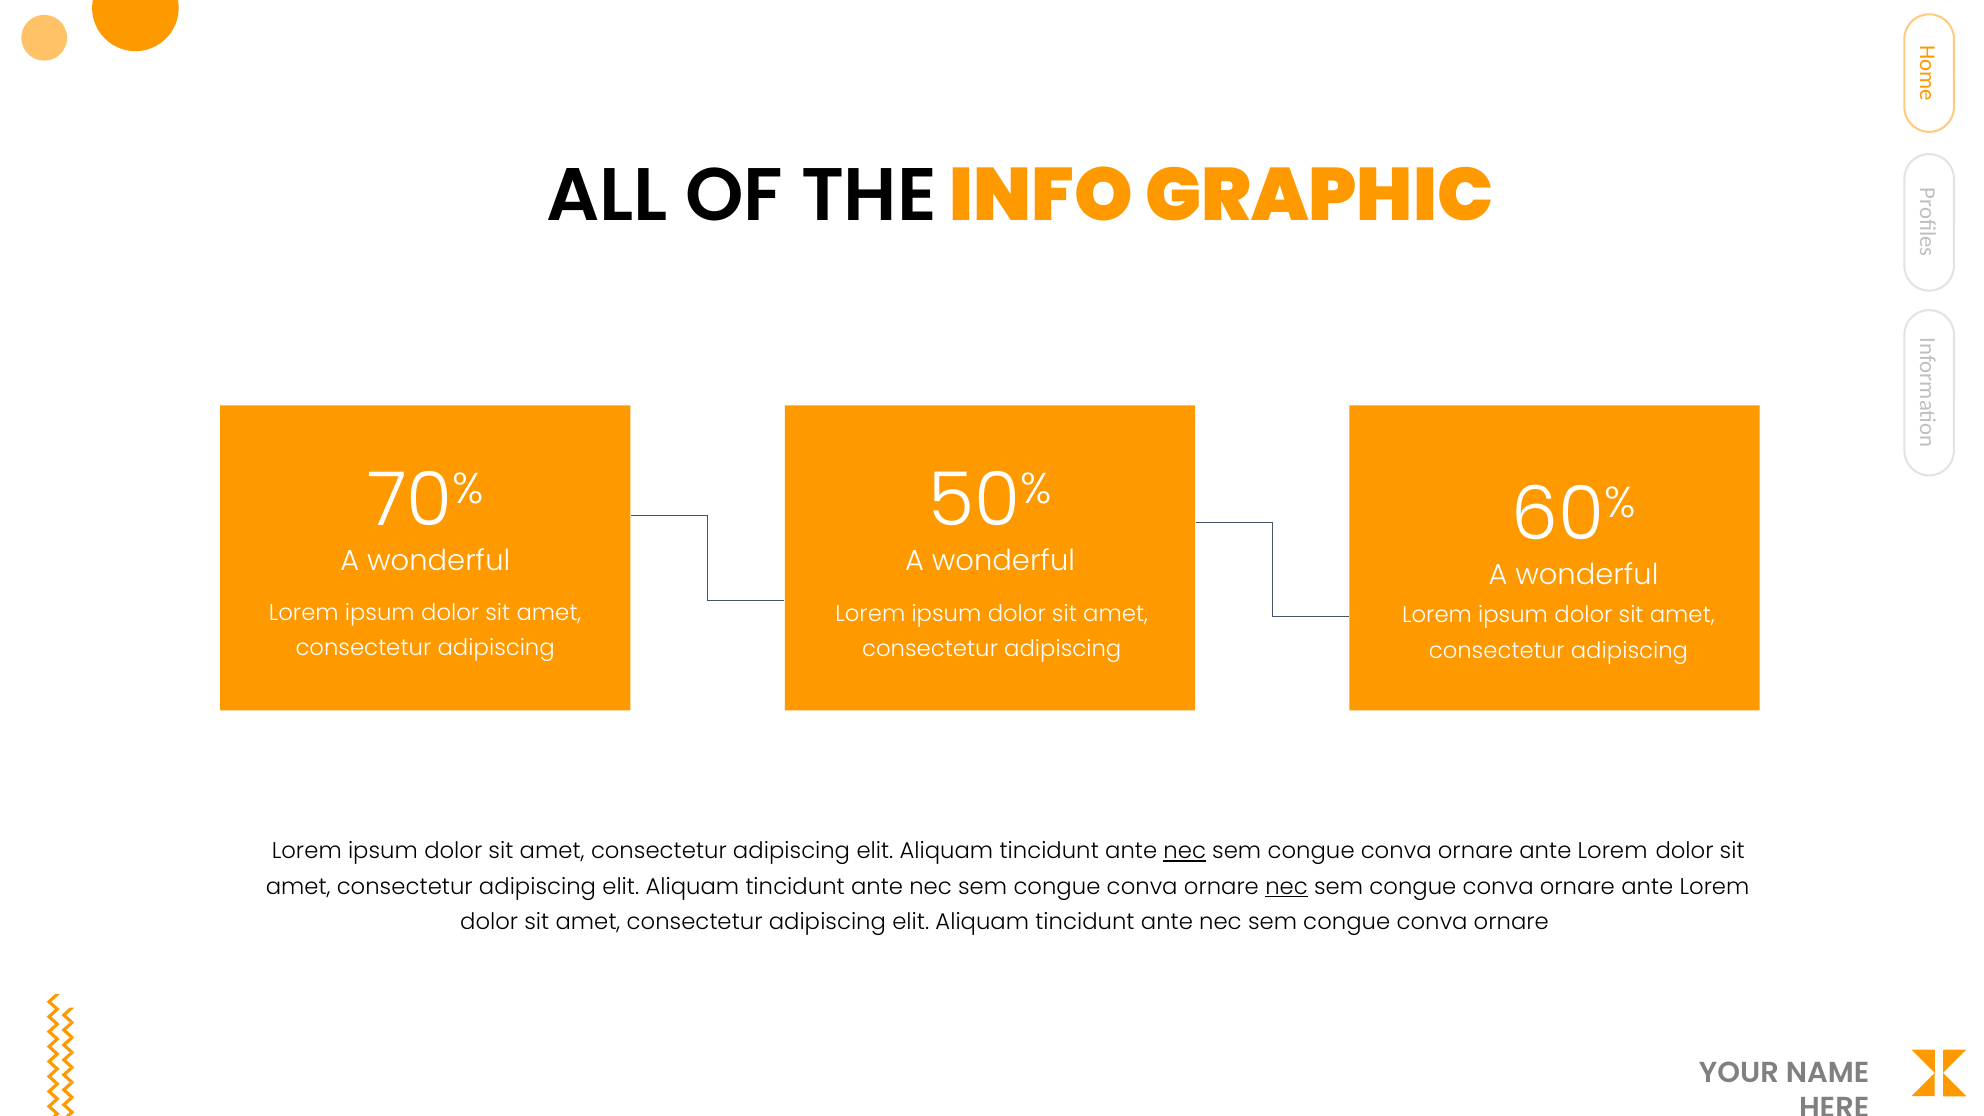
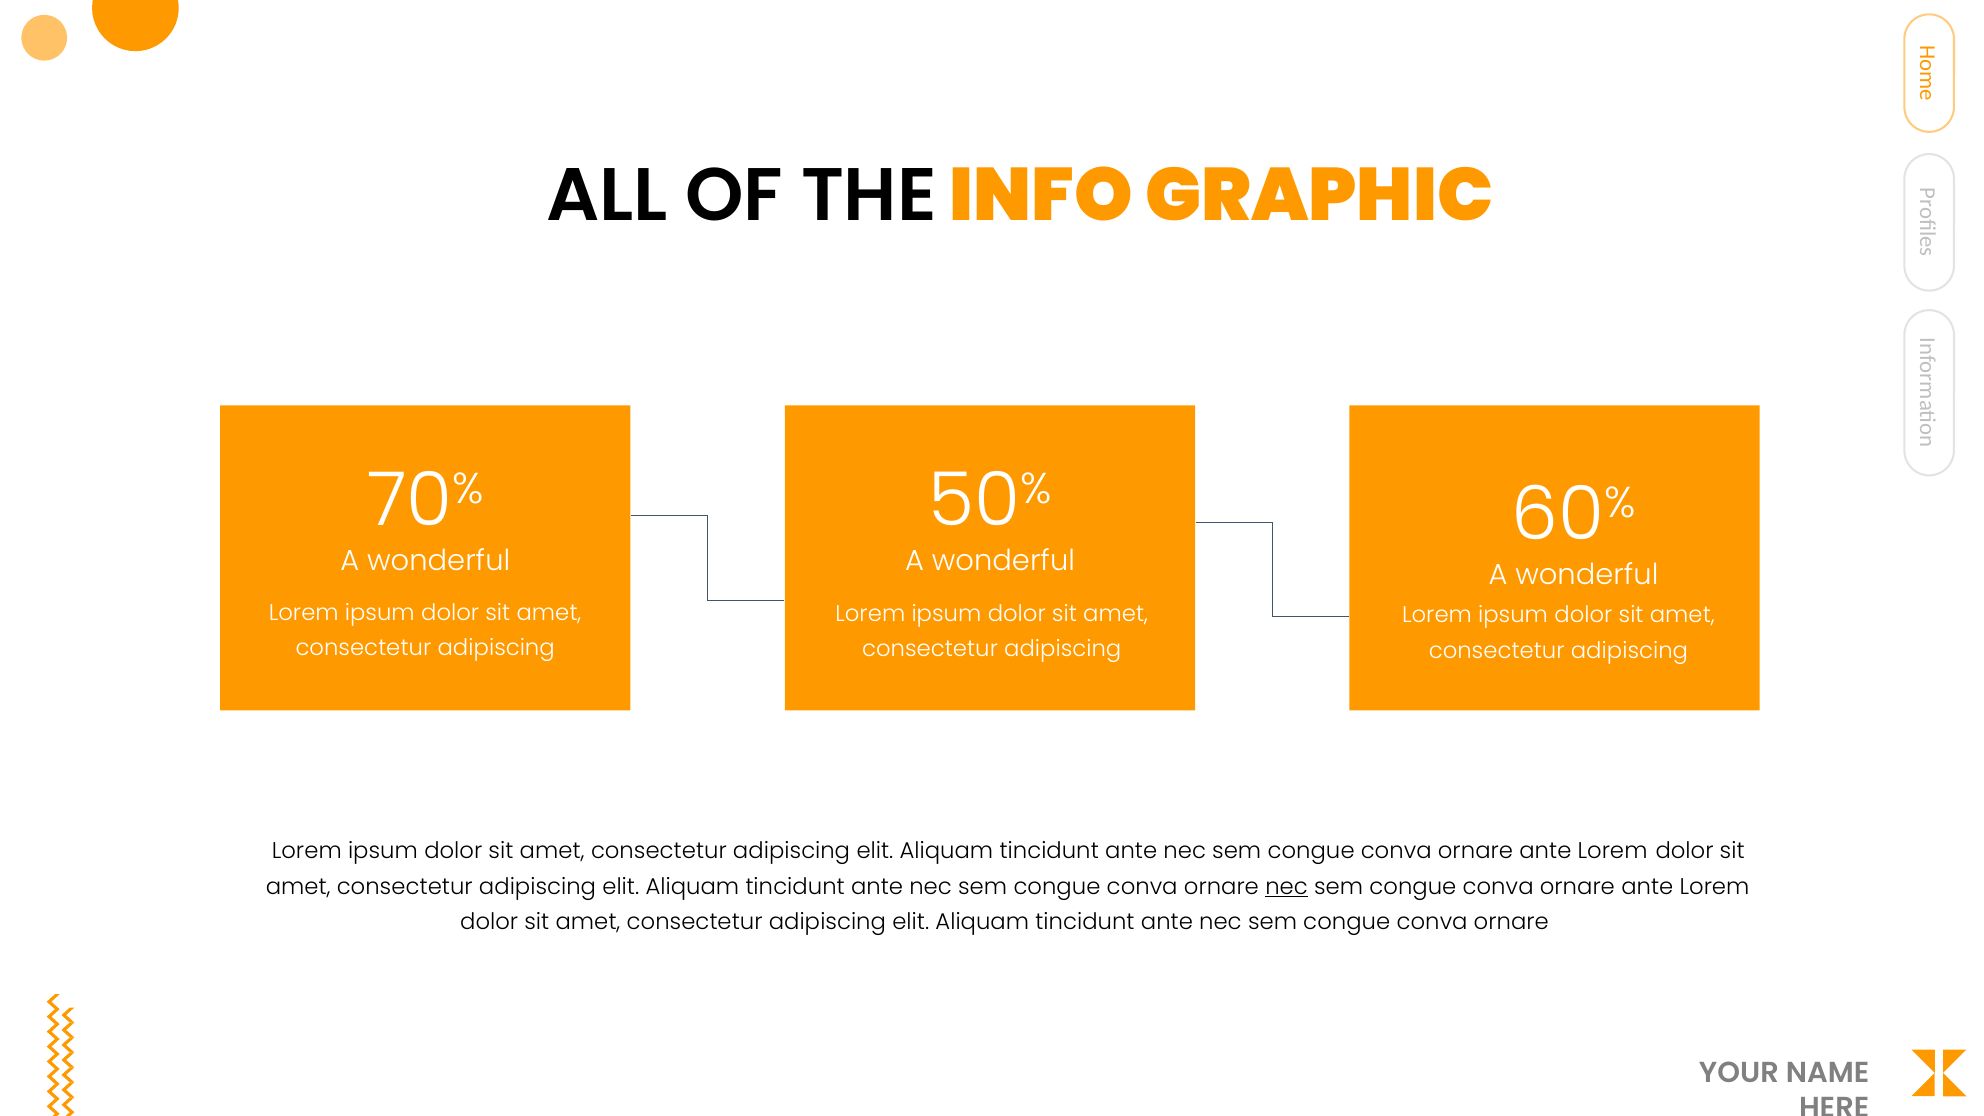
nec underline: present -> none (1185, 851)
